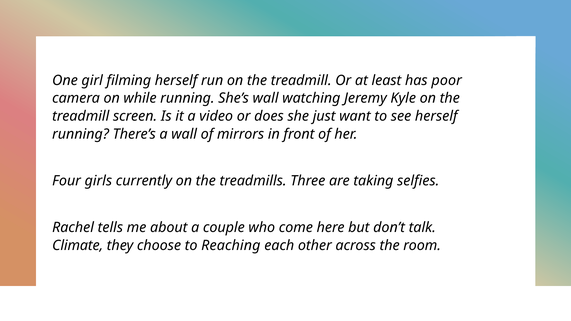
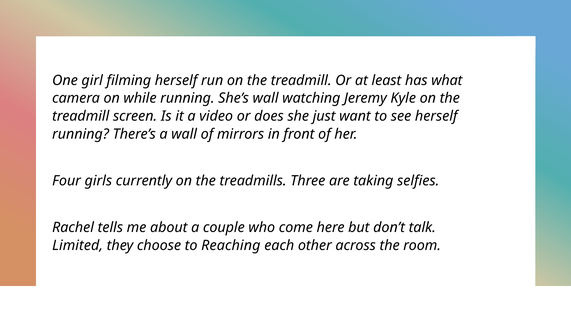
poor: poor -> what (447, 80)
Climate: Climate -> Limited (78, 246)
